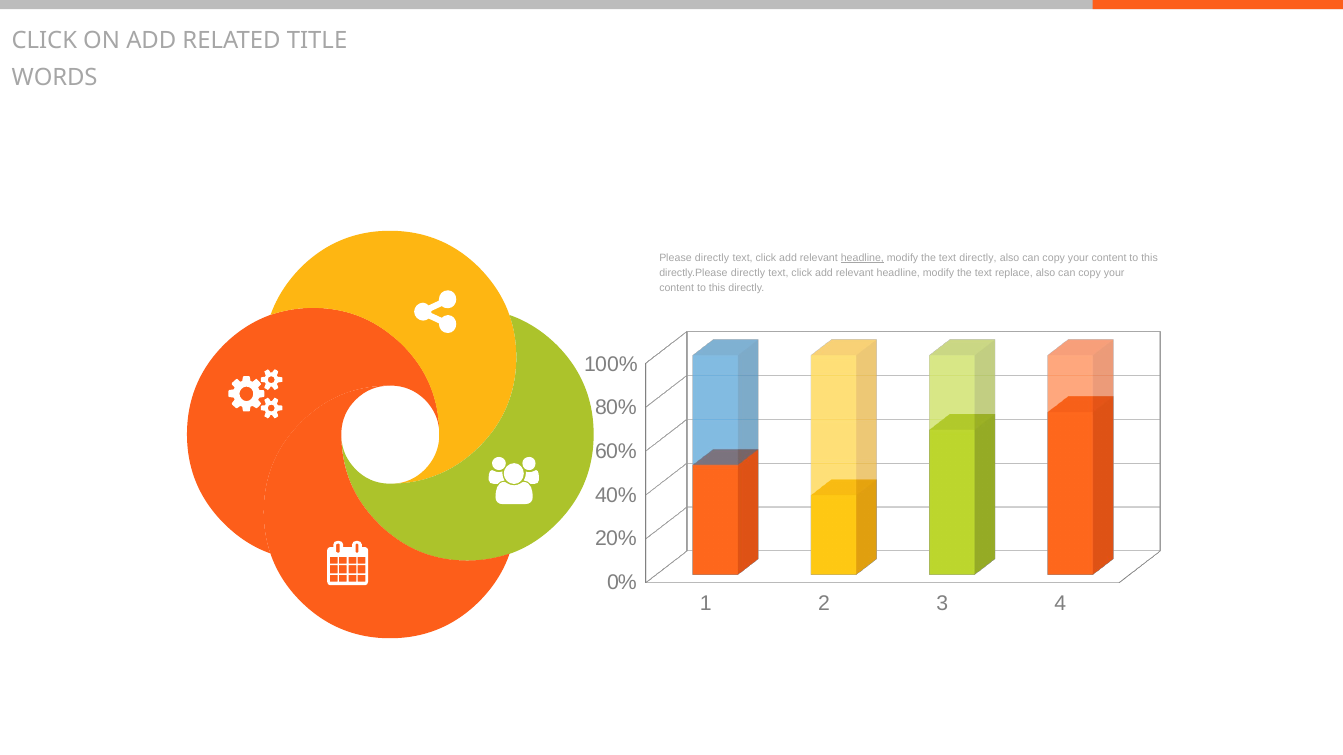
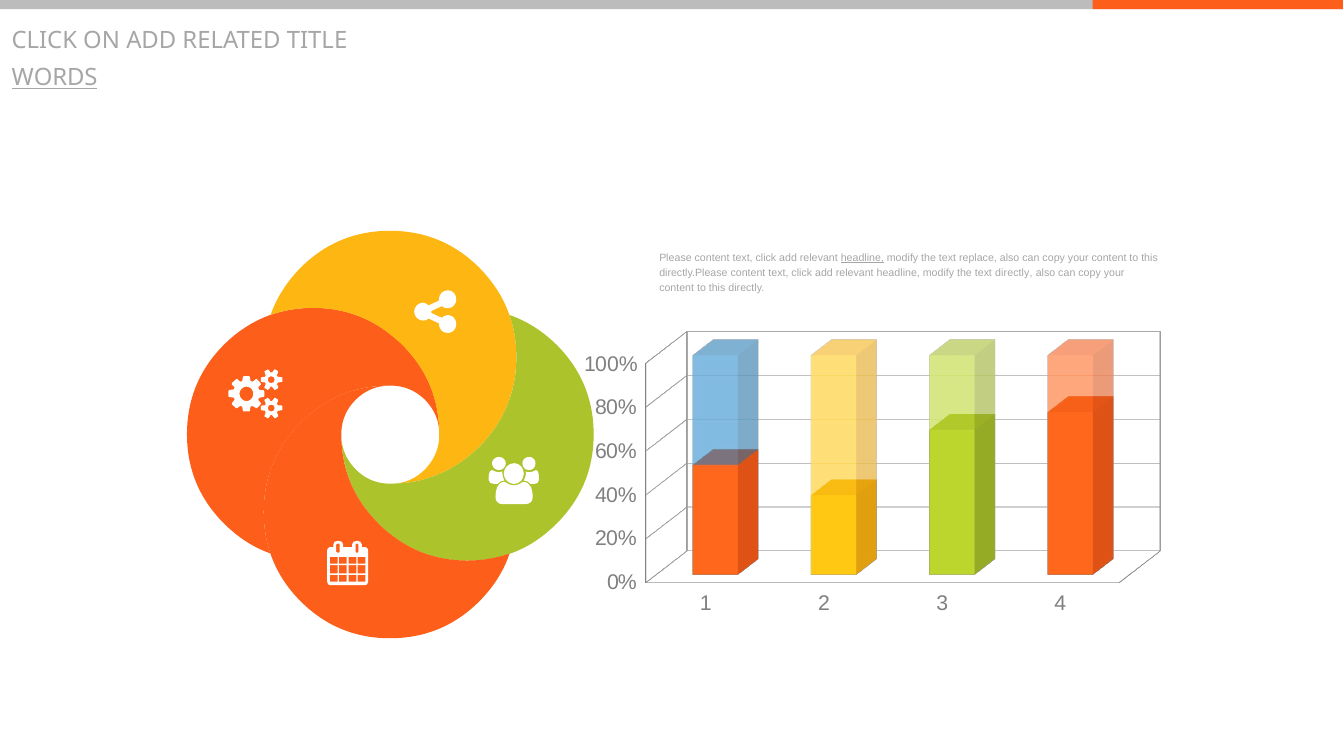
WORDS underline: none -> present (55, 78)
Please directly: directly -> content (712, 258)
text directly: directly -> replace (978, 258)
directly.Please directly: directly -> content (748, 273)
text replace: replace -> directly (1014, 273)
